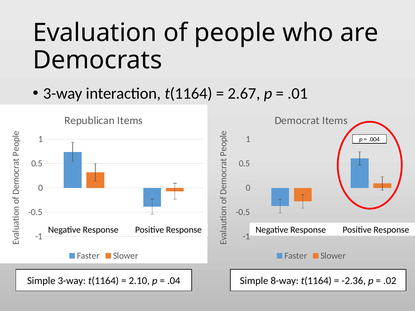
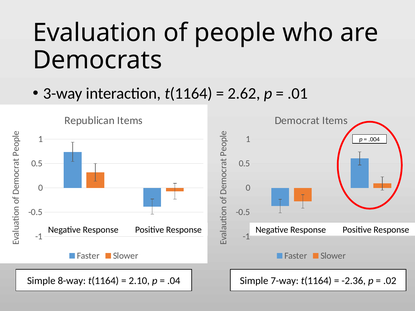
2.67: 2.67 -> 2.62 (244, 94)
Simple 3-way: 3-way -> 8-way (72, 281)
8-way: 8-way -> 7-way (285, 281)
